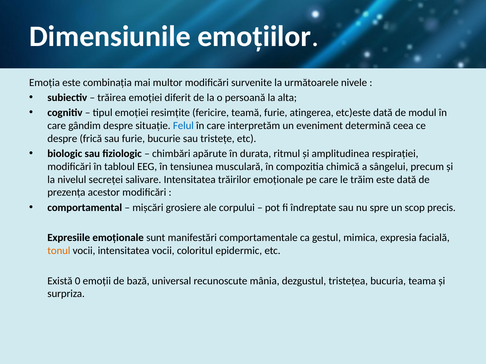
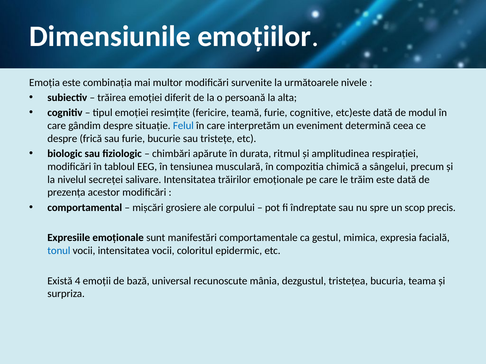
atingerea: atingerea -> cognitive (312, 113)
tonul colour: orange -> blue (59, 251)
0: 0 -> 4 (78, 281)
